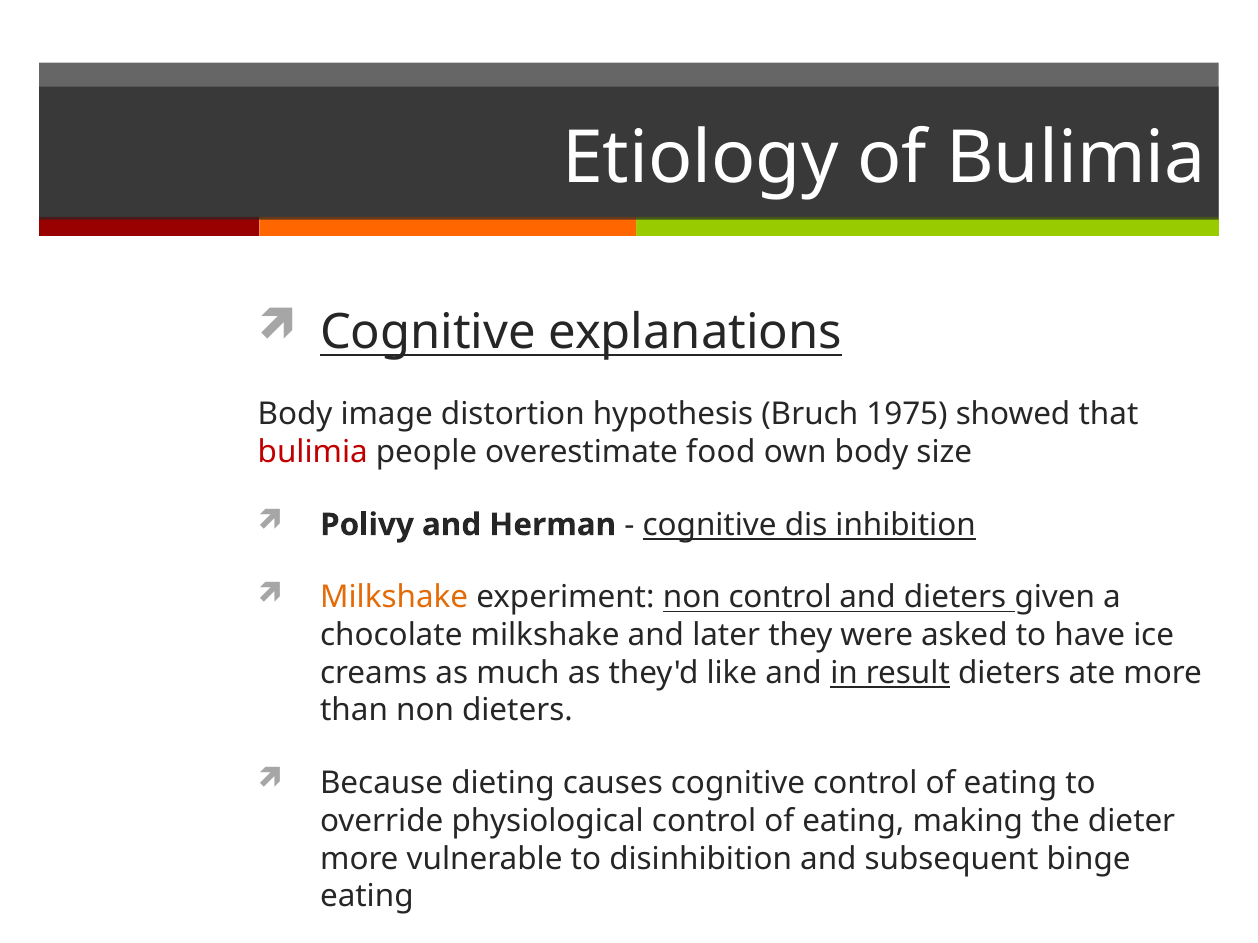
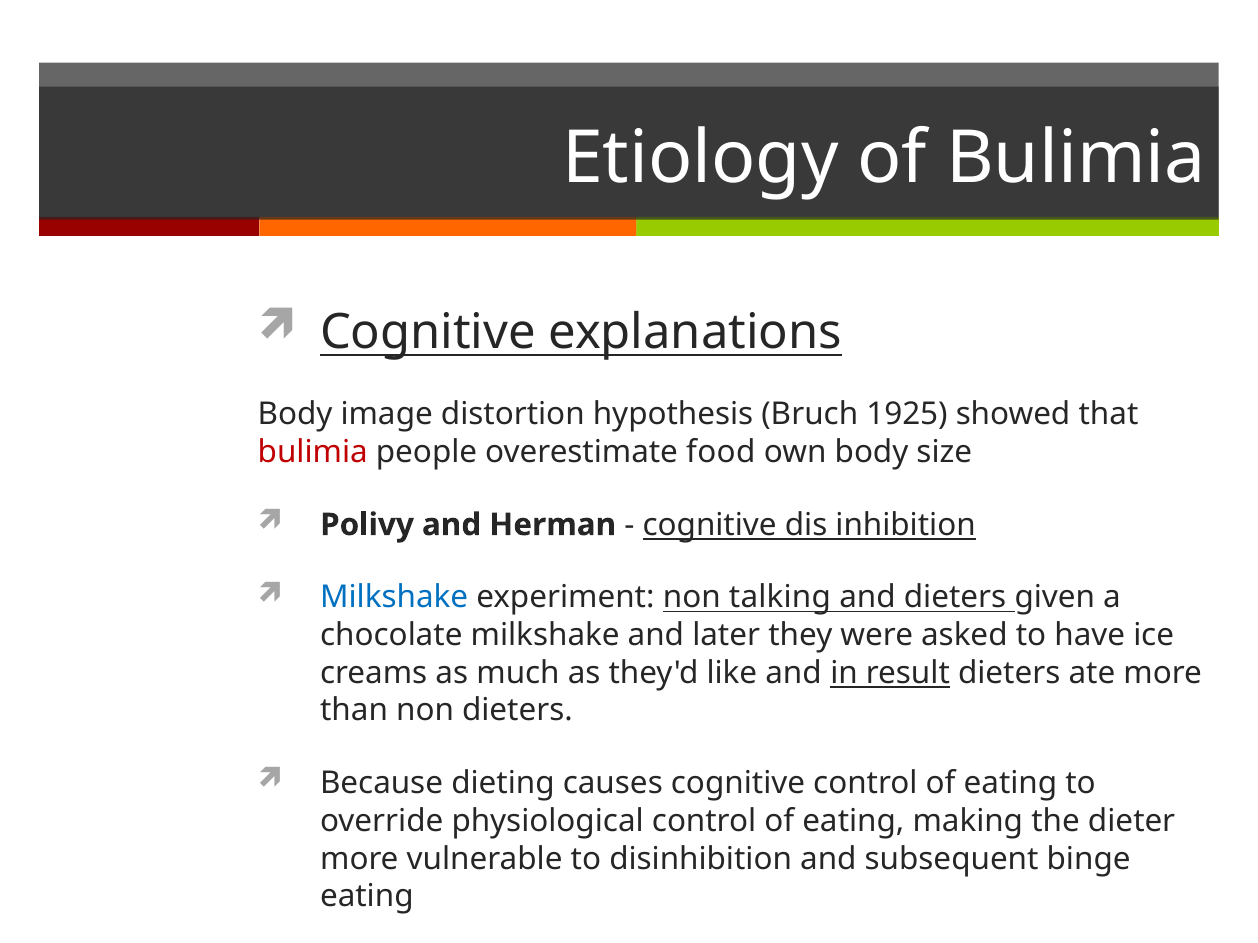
1975: 1975 -> 1925 (907, 415)
Milkshake colour: orange -> blue (394, 598)
non control: control -> talking (780, 598)
